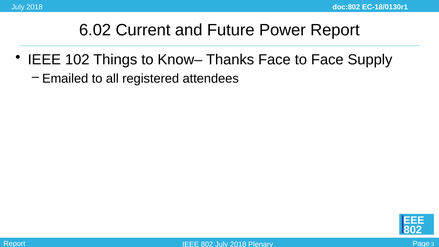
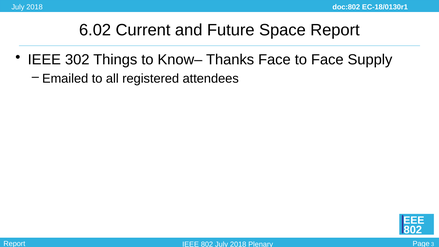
Power: Power -> Space (282, 30)
102: 102 -> 302 (77, 60)
